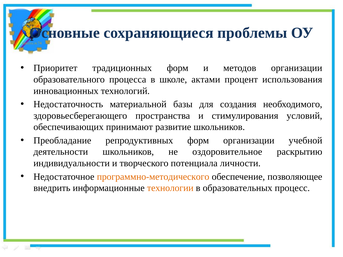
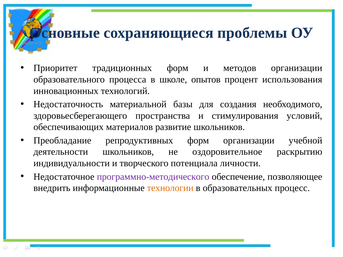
актами: актами -> опытов (206, 80)
принимают: принимают -> материалов (129, 127)
программно-методического colour: orange -> purple (153, 177)
